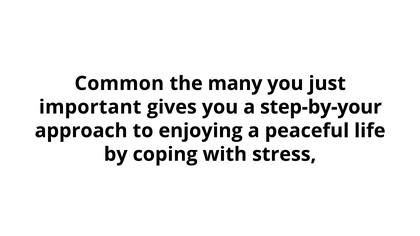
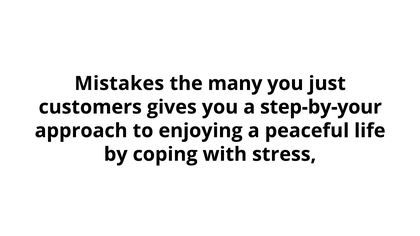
Common: Common -> Mistakes (119, 84)
important: important -> customers (90, 107)
